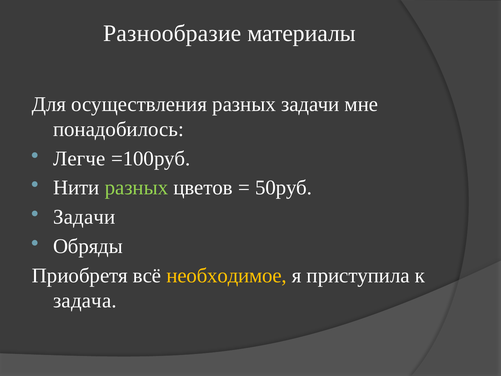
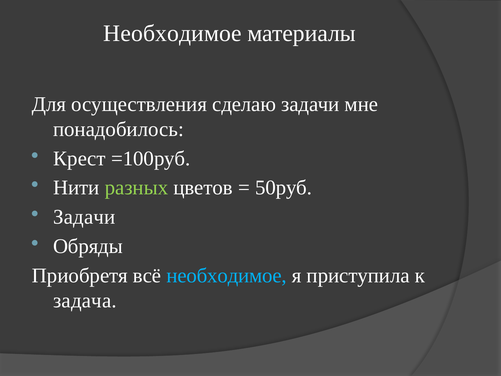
Разнообразие: Разнообразие -> Необходимое (172, 33)
осуществления разных: разных -> сделаю (244, 104)
Легче: Легче -> Крест (79, 158)
необходимое colour: yellow -> light blue (227, 275)
